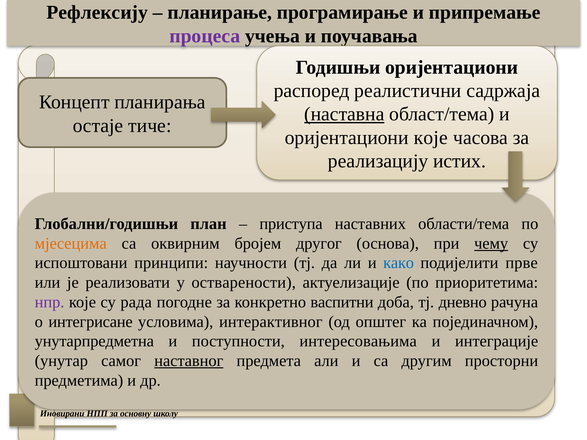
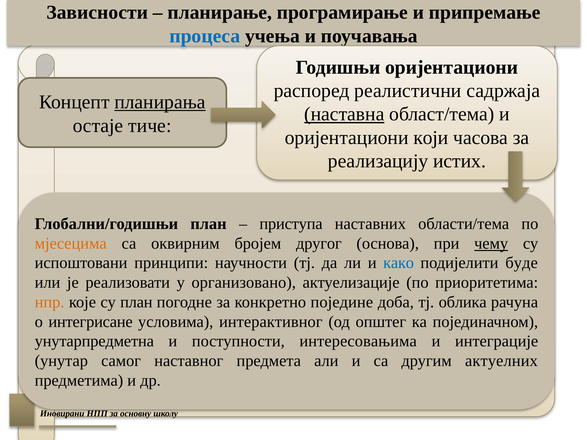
Рефлексију: Рефлексију -> Зависности (97, 13)
процеса colour: purple -> blue (205, 36)
планирања underline: none -> present (160, 102)
оријентациони које: које -> који (431, 138)
прве: прве -> буде (522, 263)
остварености: остварености -> организовано (244, 283)
нпр colour: purple -> orange (50, 302)
су рада: рада -> план (136, 302)
васпитни: васпитни -> поједине (342, 302)
дневно: дневно -> облика (463, 302)
наставног underline: present -> none (189, 361)
просторни: просторни -> актуелних (501, 361)
